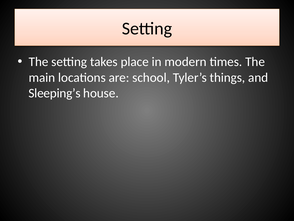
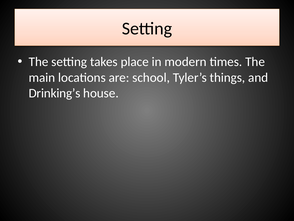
Sleeping’s: Sleeping’s -> Drinking’s (54, 93)
